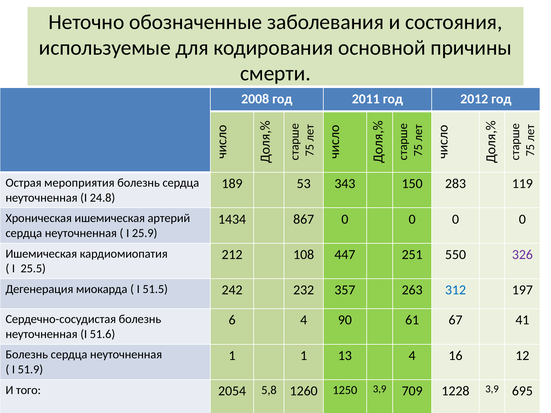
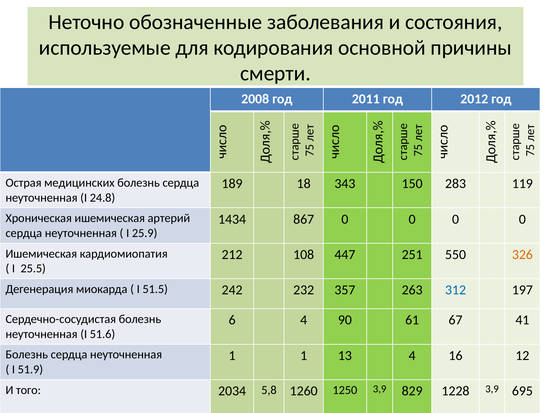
мероприятия: мероприятия -> медицинских (79, 183)
53: 53 -> 18 (304, 184)
326 colour: purple -> orange (522, 255)
2054: 2054 -> 2034 (232, 391)
709: 709 -> 829 (412, 391)
